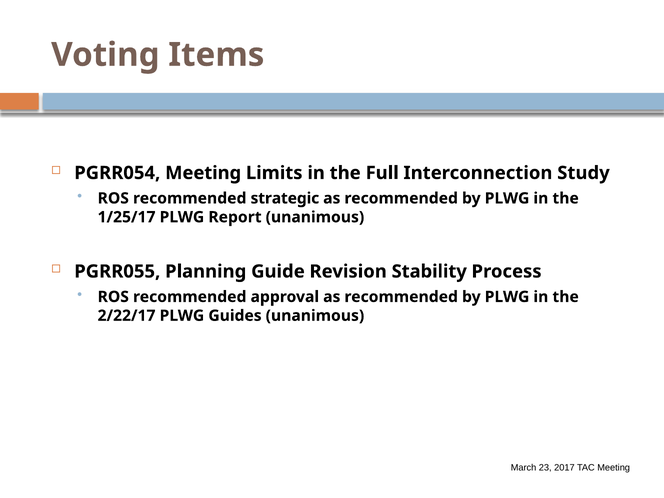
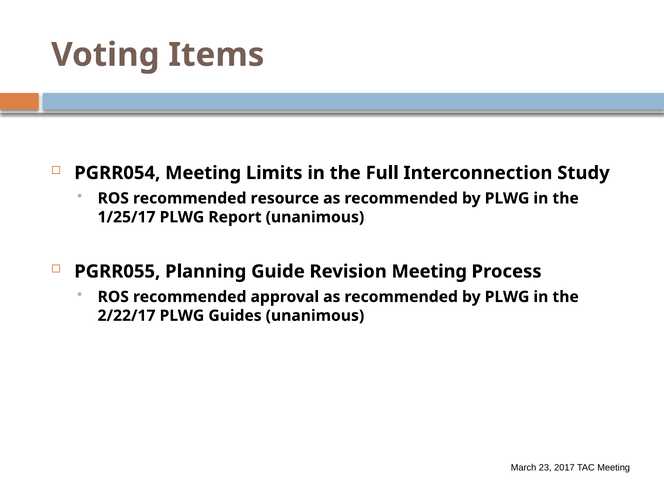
strategic: strategic -> resource (285, 198)
Revision Stability: Stability -> Meeting (429, 271)
